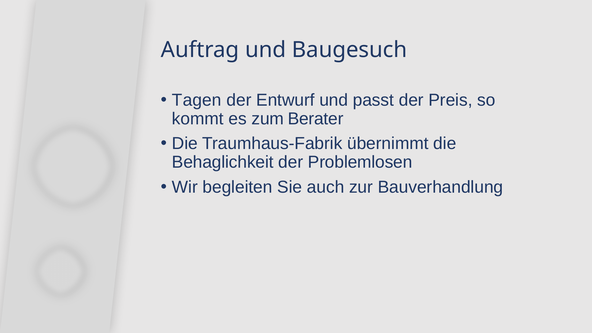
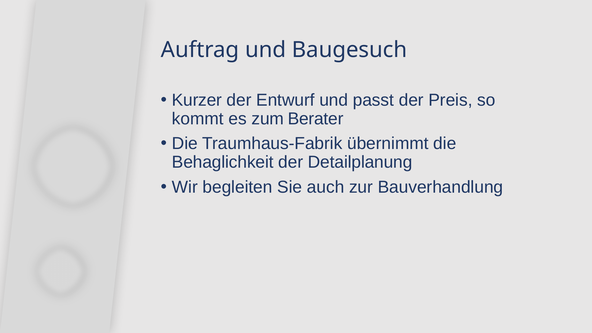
Tagen: Tagen -> Kurzer (197, 100)
Problemlosen: Problemlosen -> Detailplanung (360, 162)
